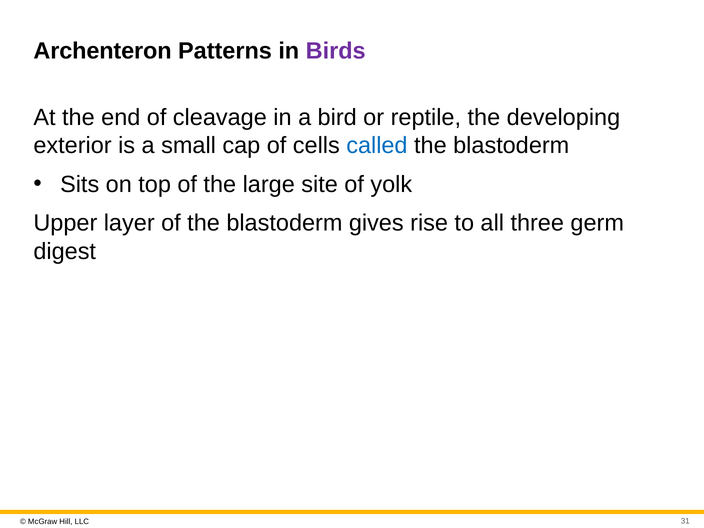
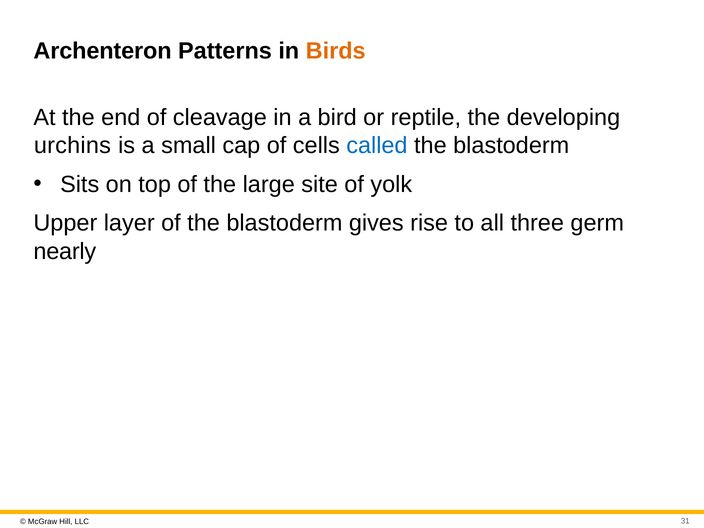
Birds colour: purple -> orange (336, 51)
exterior: exterior -> urchins (72, 146)
digest: digest -> nearly (65, 251)
